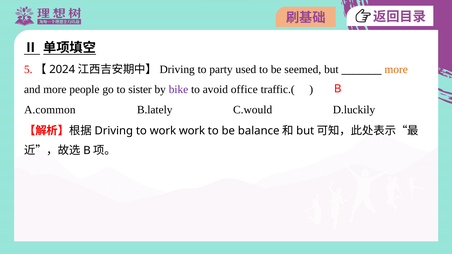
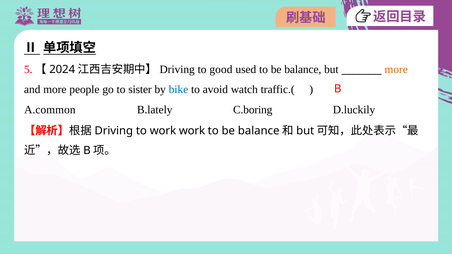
party: party -> good (221, 70)
used to be seemed: seemed -> balance (303, 70)
bike colour: purple -> blue (178, 89)
office: office -> watch (244, 89)
C.would: C.would -> C.boring (253, 110)
